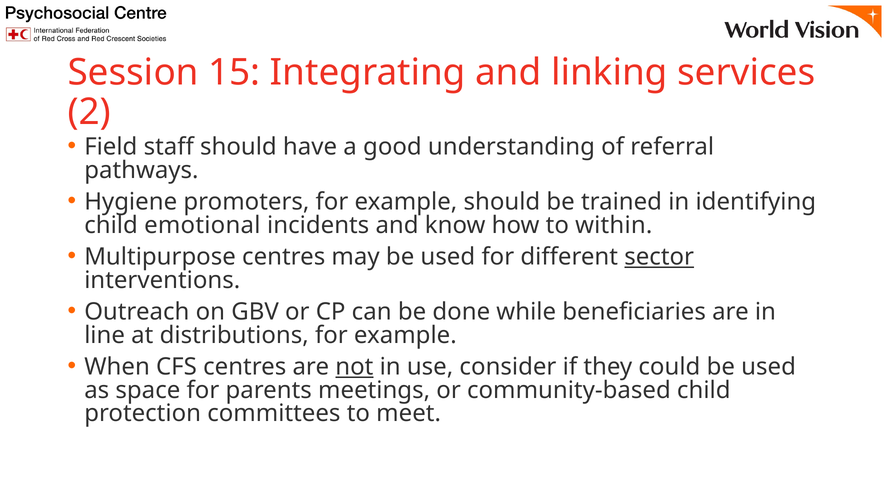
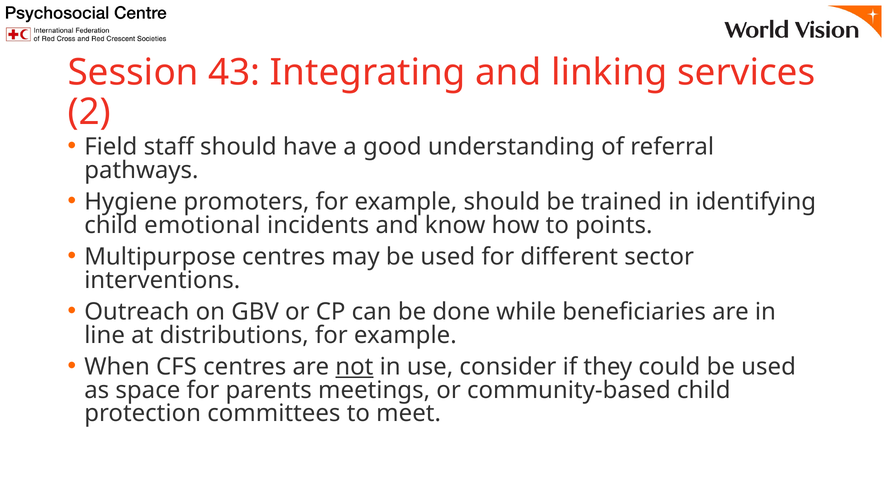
15: 15 -> 43 (234, 72)
within: within -> points (614, 225)
sector underline: present -> none (659, 257)
